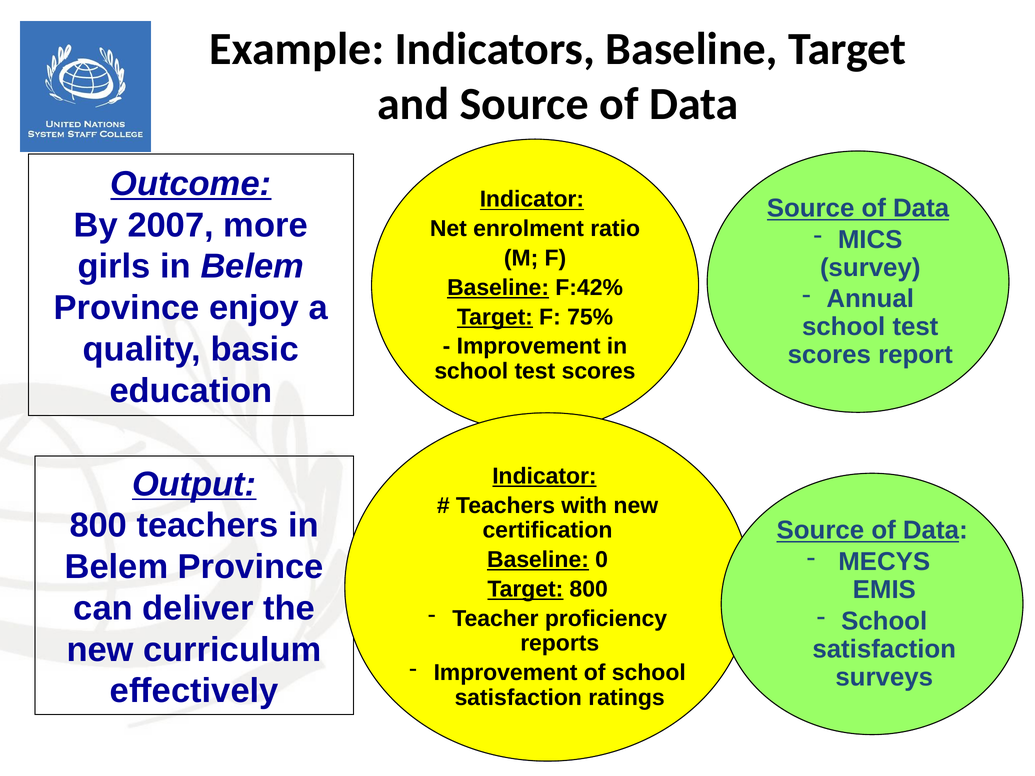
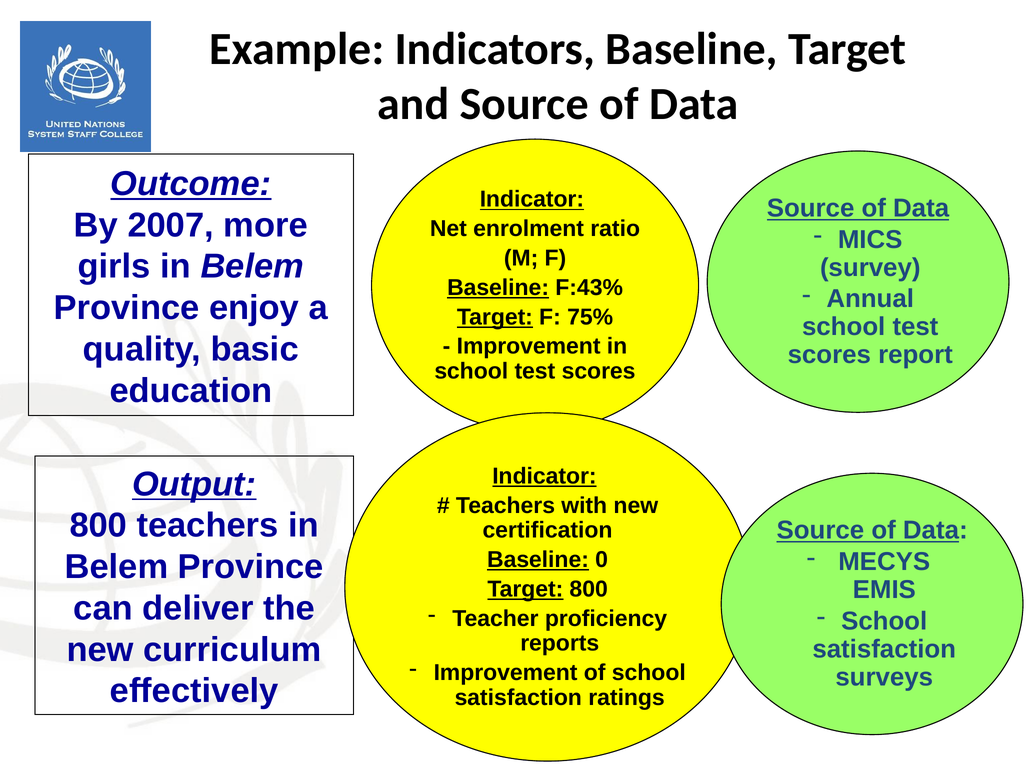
F:42%: F:42% -> F:43% (589, 288)
